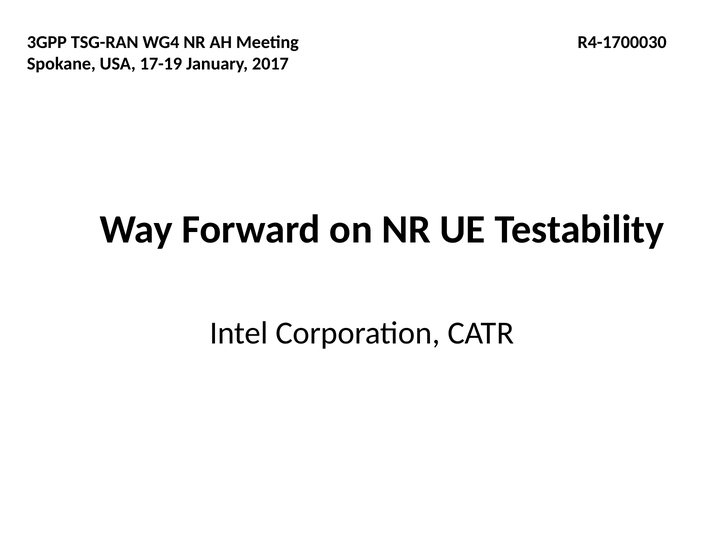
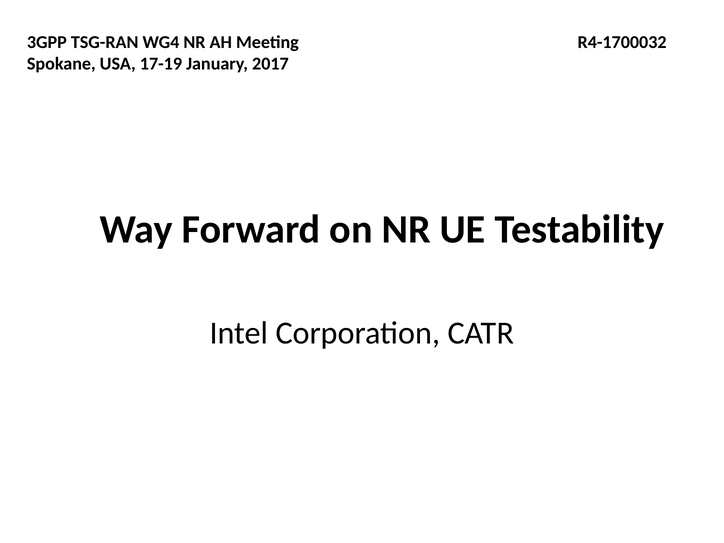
R4-1700030: R4-1700030 -> R4-1700032 (622, 42)
